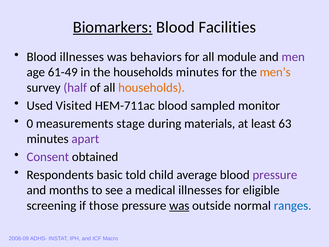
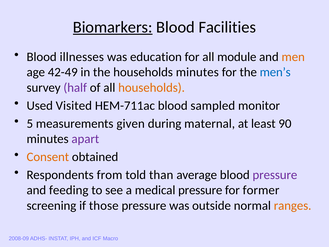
behaviors: behaviors -> education (156, 57)
men colour: purple -> orange (293, 57)
61-49: 61-49 -> 42-49 (63, 72)
men’s colour: orange -> blue (275, 72)
0: 0 -> 5 (30, 123)
stage: stage -> given (131, 123)
materials: materials -> maternal (210, 123)
63: 63 -> 90 (285, 123)
Consent colour: purple -> orange (48, 157)
basic: basic -> from (110, 175)
child: child -> than (161, 175)
months: months -> feeding (69, 190)
medical illnesses: illnesses -> pressure (200, 190)
eligible: eligible -> former (261, 190)
was underline: present -> none (179, 205)
ranges colour: blue -> orange (293, 205)
